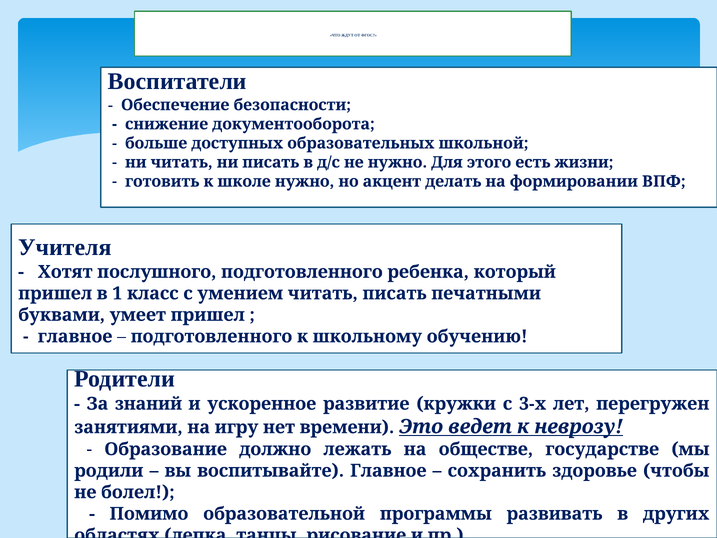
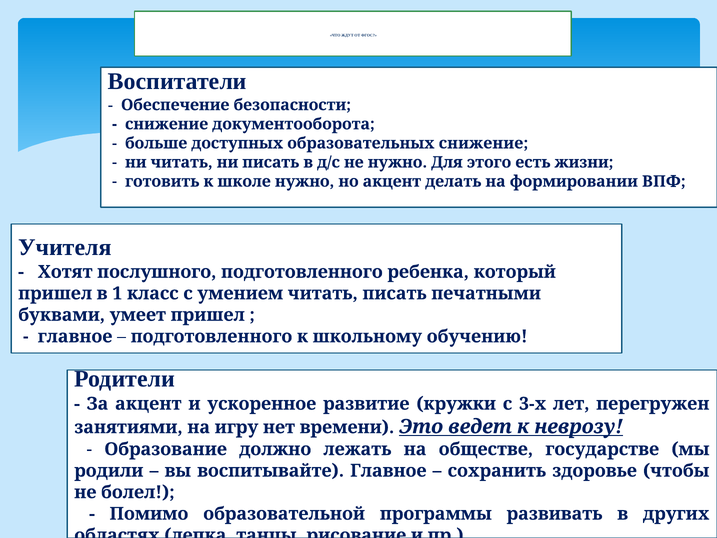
образовательных школьной: школьной -> снижение (484, 143)
За знаний: знаний -> акцент (148, 404)
